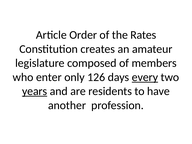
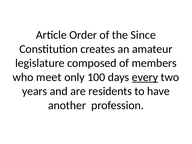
Rates: Rates -> Since (143, 35)
enter: enter -> meet (49, 77)
126: 126 -> 100 (96, 77)
years underline: present -> none (35, 91)
